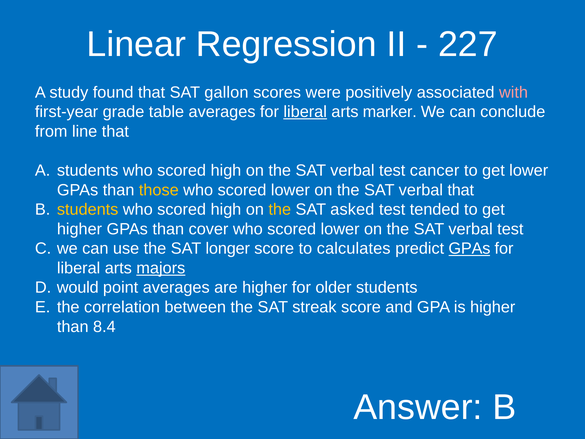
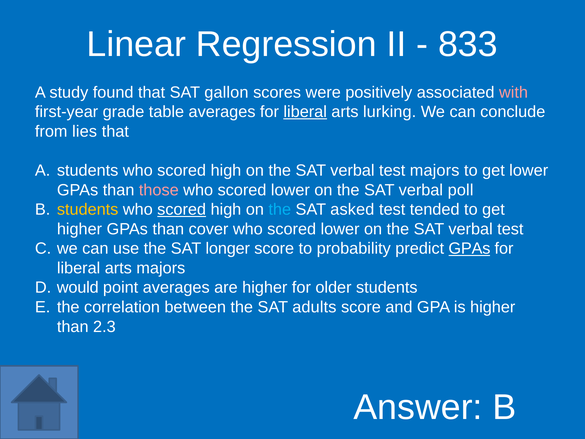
227: 227 -> 833 (468, 44)
marker: marker -> lurking (390, 112)
line: line -> lies (85, 131)
test cancer: cancer -> majors (435, 170)
those colour: yellow -> pink (159, 190)
verbal that: that -> poll (461, 190)
scored underline: none -> present (182, 209)
the colour: yellow -> light blue (280, 209)
calculates: calculates -> probability (354, 248)
majors underline: present -> none (161, 268)
streak: streak -> adults (314, 307)
8.4: 8.4 -> 2.3 (104, 326)
